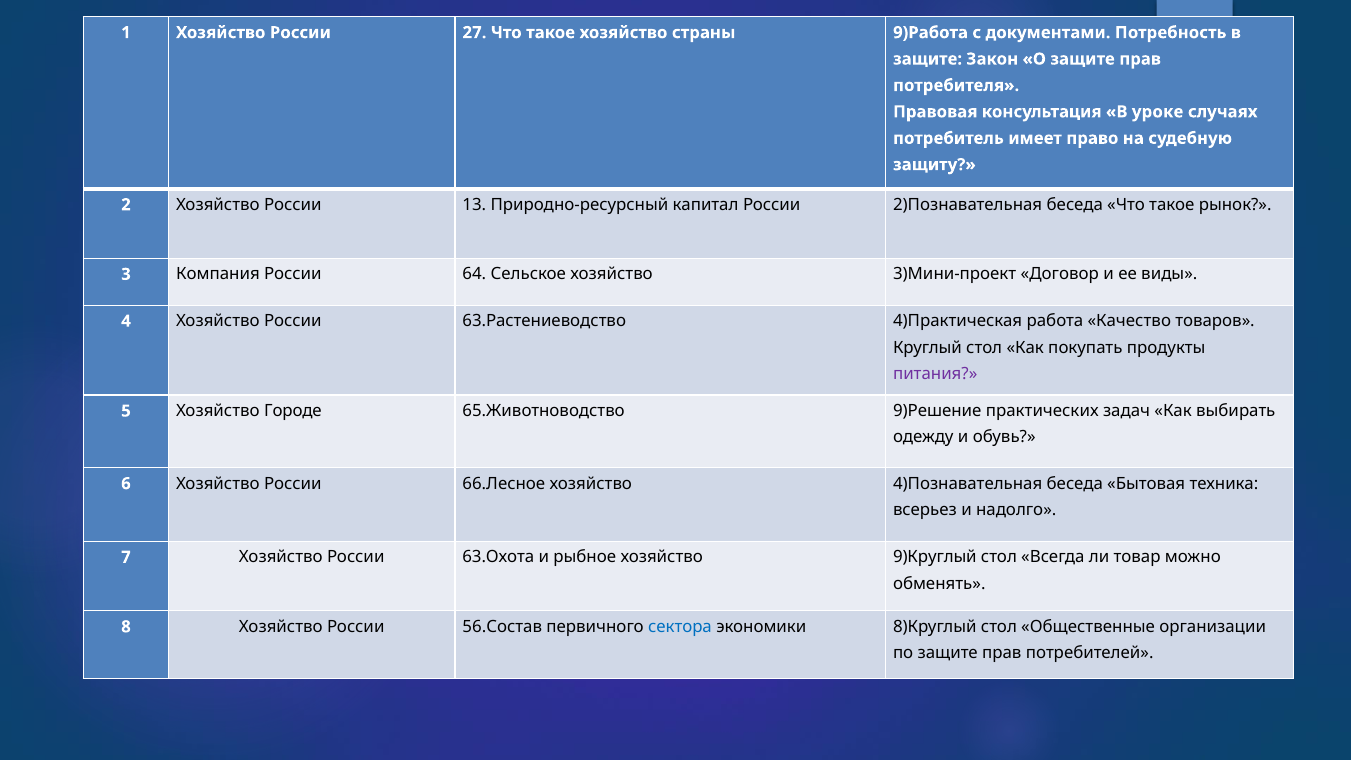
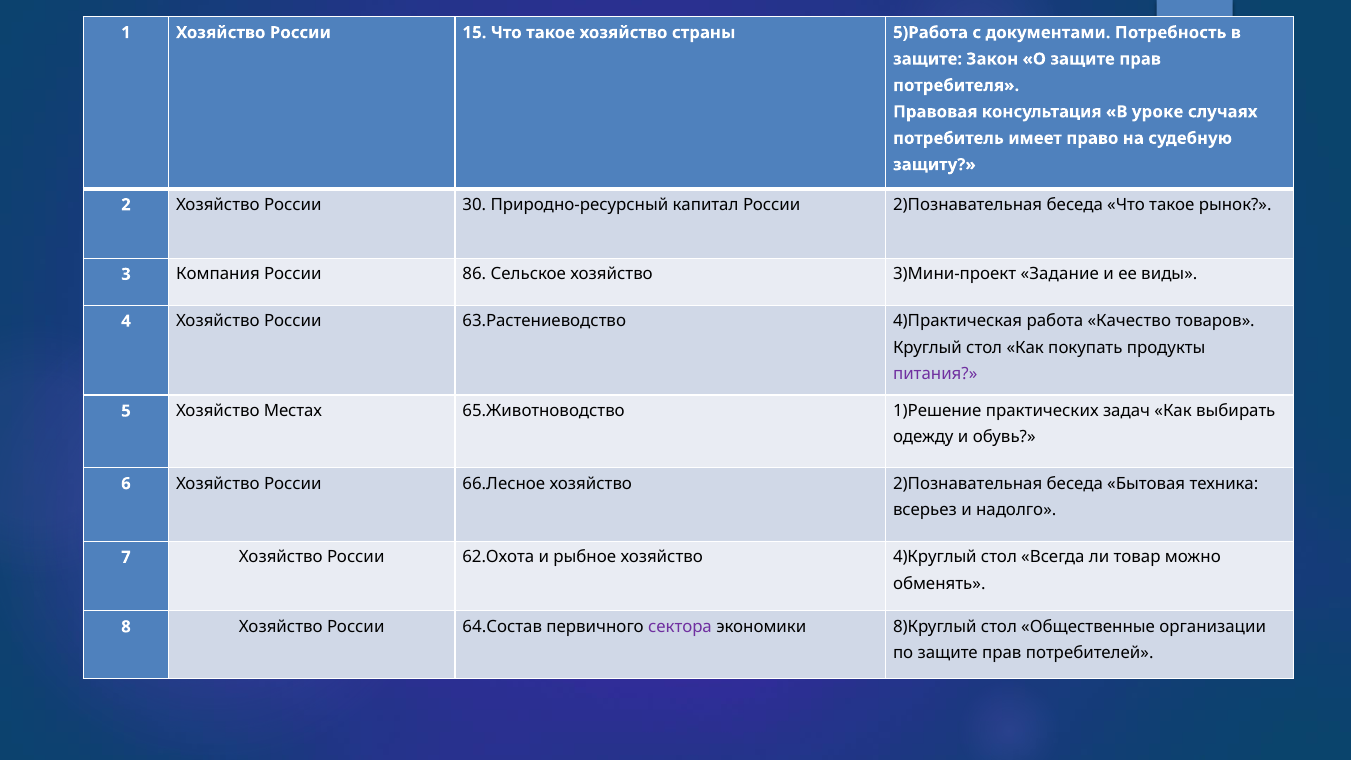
27: 27 -> 15 (474, 33)
9)Работа: 9)Работа -> 5)Работа (931, 33)
13: 13 -> 30 (474, 205)
64: 64 -> 86 (474, 274)
Договор: Договор -> Задание (1060, 274)
Городе: Городе -> Местах (293, 411)
9)Решение: 9)Решение -> 1)Решение (937, 411)
хозяйство 4)Познавательная: 4)Познавательная -> 2)Познавательная (968, 484)
63.Охота: 63.Охота -> 62.Охота (498, 557)
9)Круглый: 9)Круглый -> 4)Круглый (935, 557)
56.Состав: 56.Состав -> 64.Состав (502, 627)
сектора colour: blue -> purple (680, 627)
